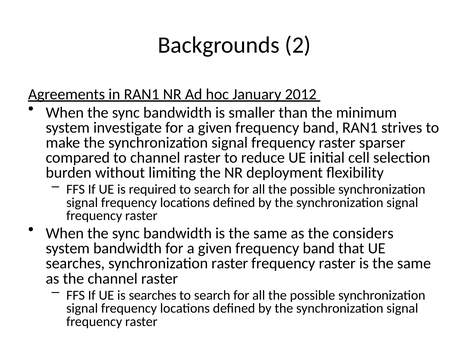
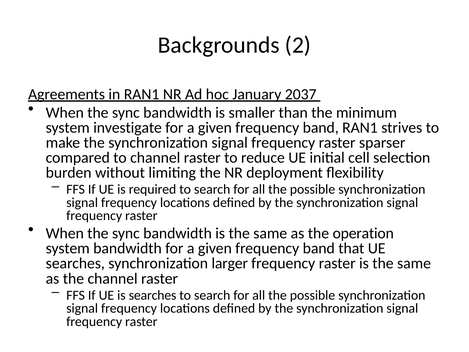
2012: 2012 -> 2037 (301, 94)
considers: considers -> operation (363, 233)
synchronization raster: raster -> larger (230, 263)
